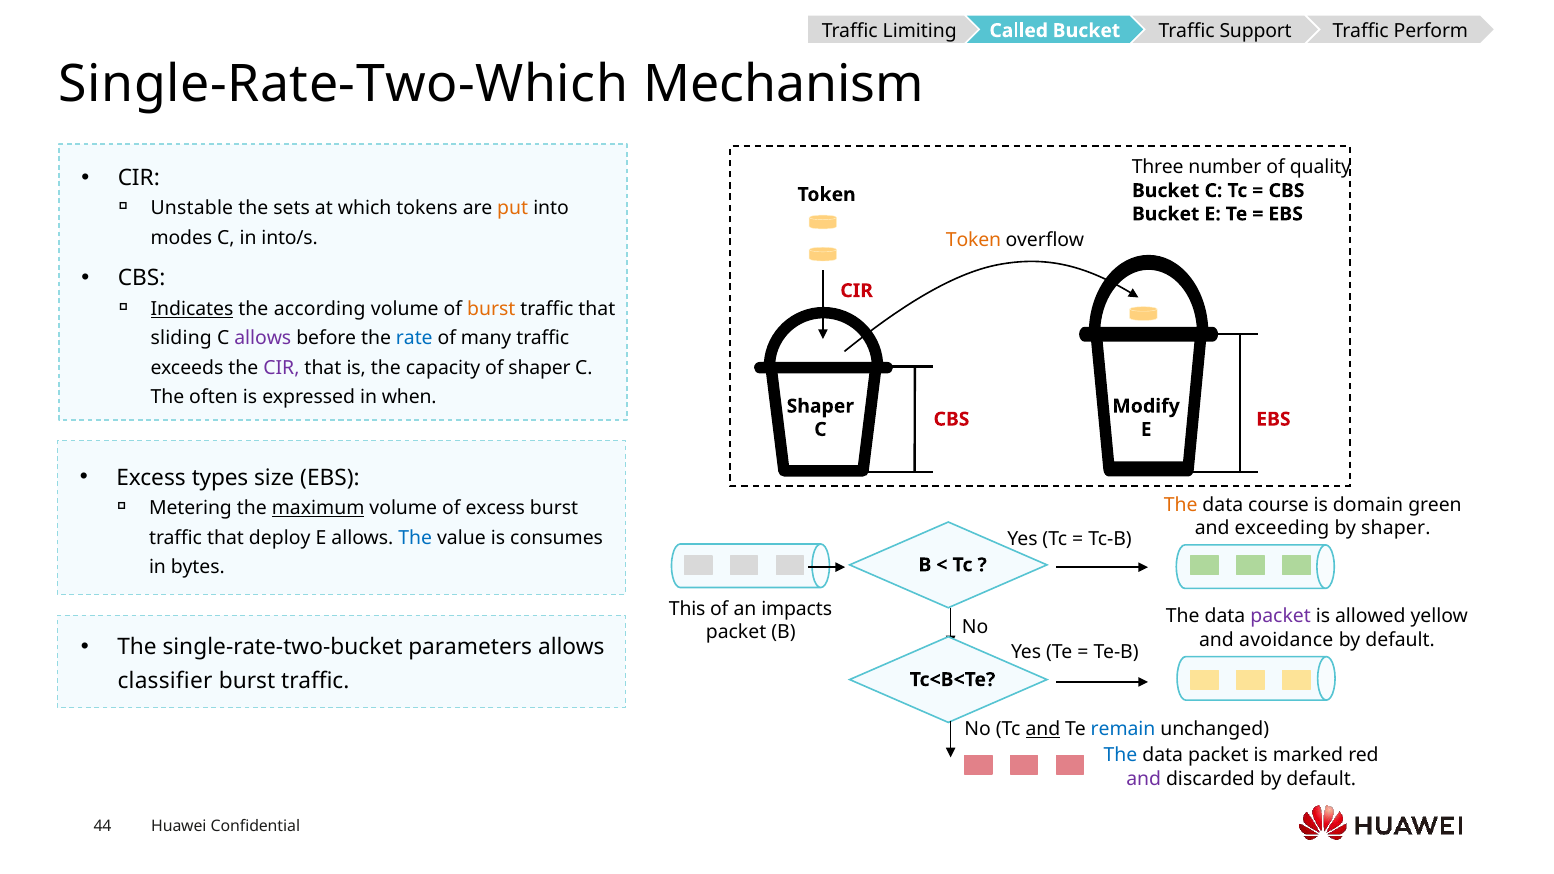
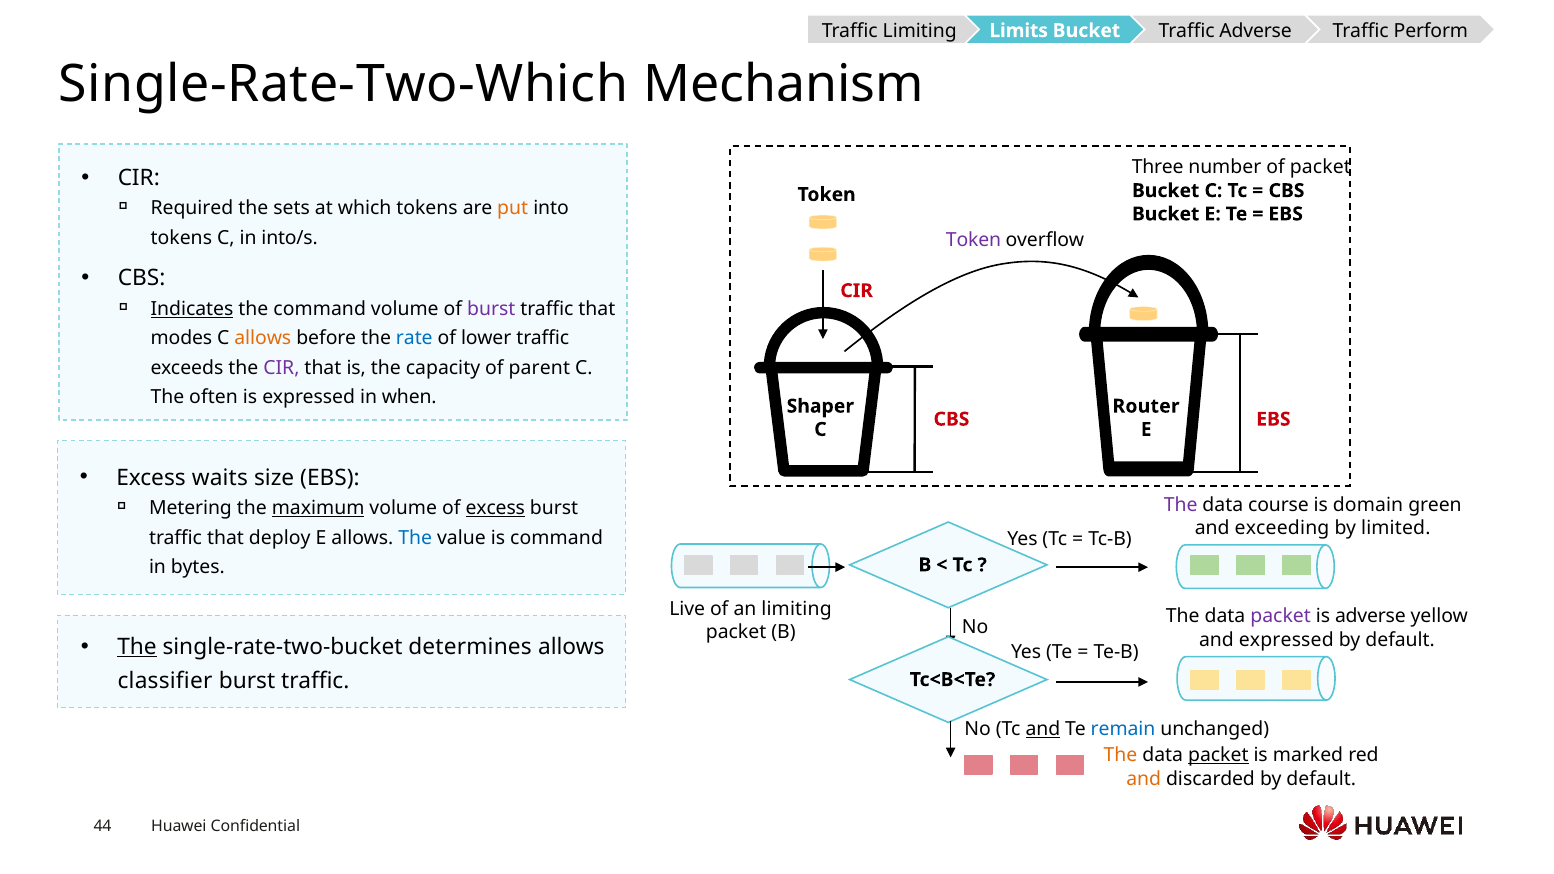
Called: Called -> Limits (1019, 31)
Traffic Support: Support -> Adverse (1256, 31)
of quality: quality -> packet (1320, 167)
Unstable: Unstable -> Required (192, 209)
modes: modes -> tokens (181, 238)
Token colour: orange -> purple (973, 240)
the according: according -> command (320, 309)
burst colour: orange -> purple (491, 309)
sliding: sliding -> modes (181, 339)
allows colour: purple -> orange (263, 339)
many: many -> lower (486, 339)
of shaper: shaper -> parent (539, 368)
Modify: Modify -> Router (1146, 406)
types: types -> waits (220, 478)
The colour: orange -> purple (1181, 505)
excess underline: none -> present (495, 509)
by shaper: shaper -> limited (1396, 528)
is consumes: consumes -> command (557, 538)
This: This -> Live (687, 609)
an impacts: impacts -> limiting (797, 609)
is allowed: allowed -> adverse (1370, 616)
and avoidance: avoidance -> expressed (1286, 640)
The underline: none -> present (137, 647)
parameters: parameters -> determines (470, 647)
The colour: blue -> orange (1121, 756)
packet underline: none -> present (1218, 756)
and colour: purple -> orange (1144, 779)
